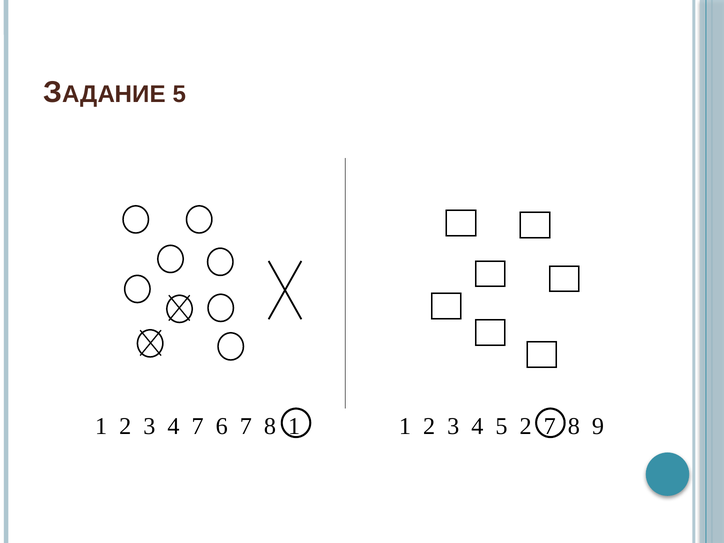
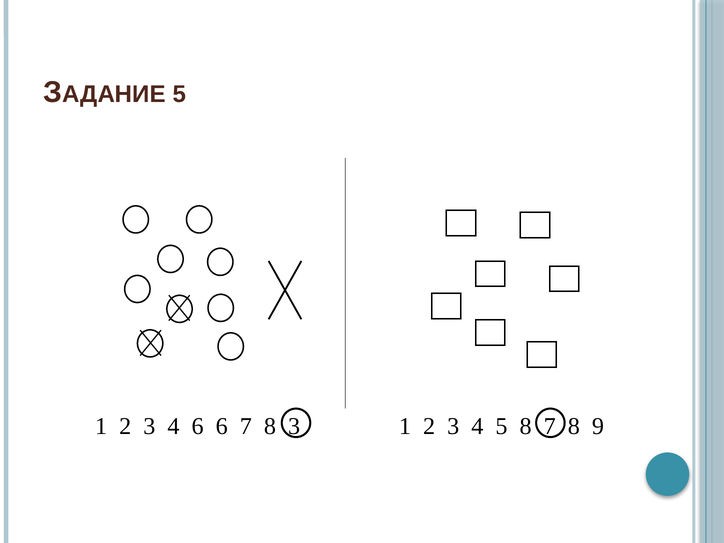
4 7: 7 -> 6 (198, 426)
8 1: 1 -> 3 (294, 426)
5 2: 2 -> 8 (526, 426)
